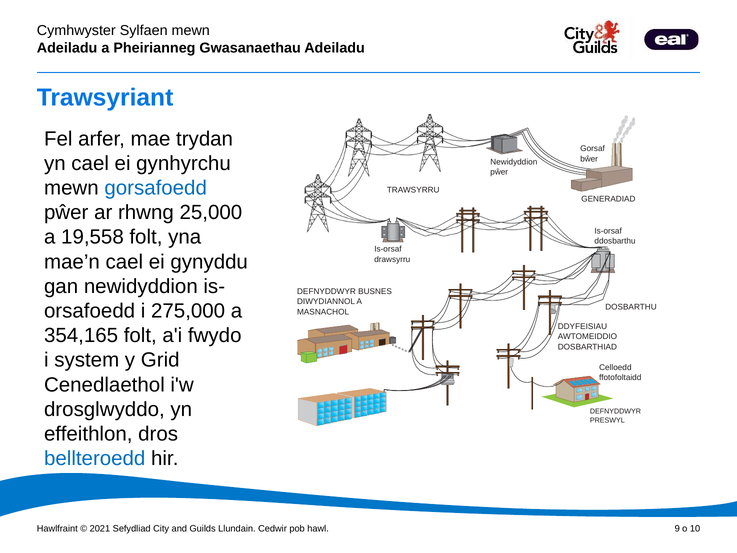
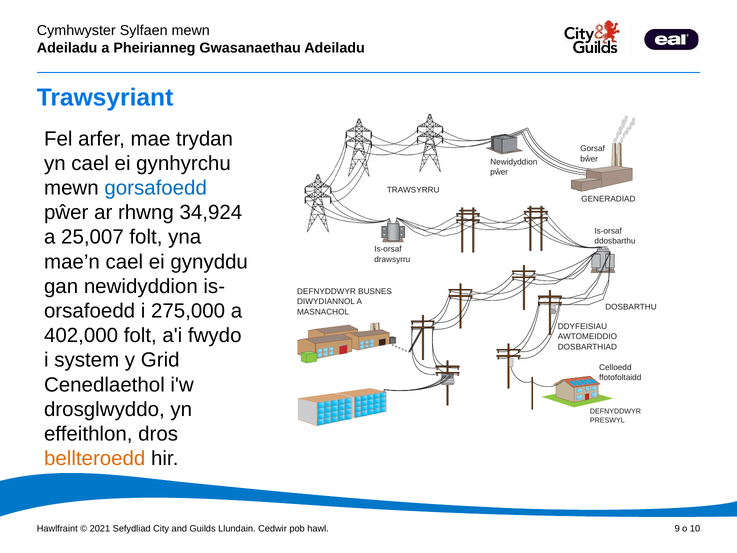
25,000: 25,000 -> 34,924 (211, 213)
19,558: 19,558 -> 25,007 (92, 237)
354,165: 354,165 -> 402,000 (81, 335)
bellteroedd colour: blue -> orange (95, 458)
